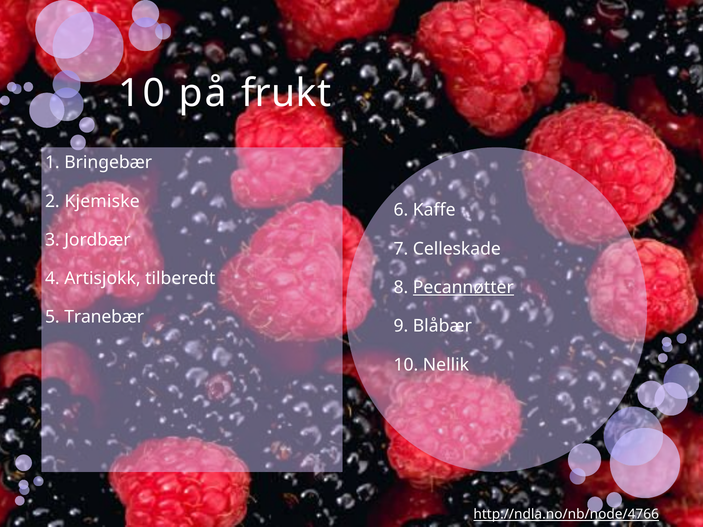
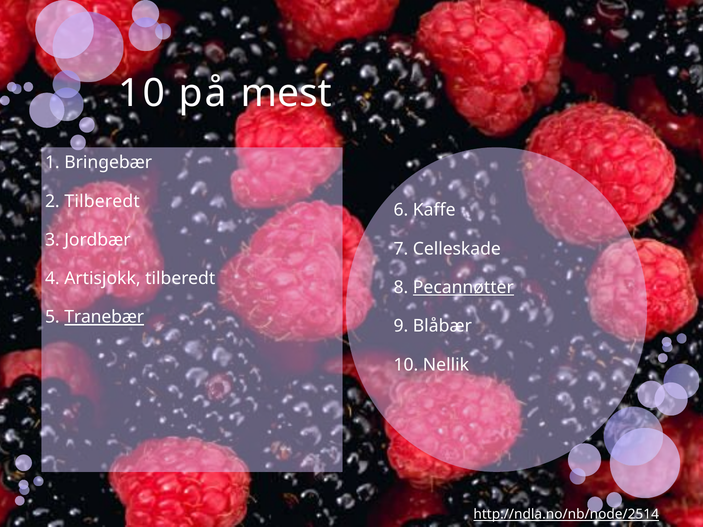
frukt: frukt -> mest (286, 94)
2 Kjemiske: Kjemiske -> Tilberedt (102, 201)
Tranebær underline: none -> present (104, 317)
http://ndla.no/nb/node/4766: http://ndla.no/nb/node/4766 -> http://ndla.no/nb/node/2514 (566, 514)
